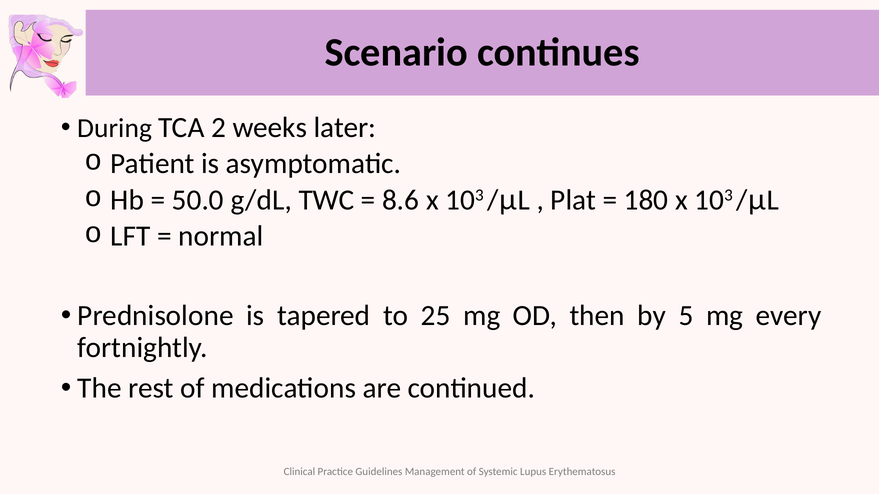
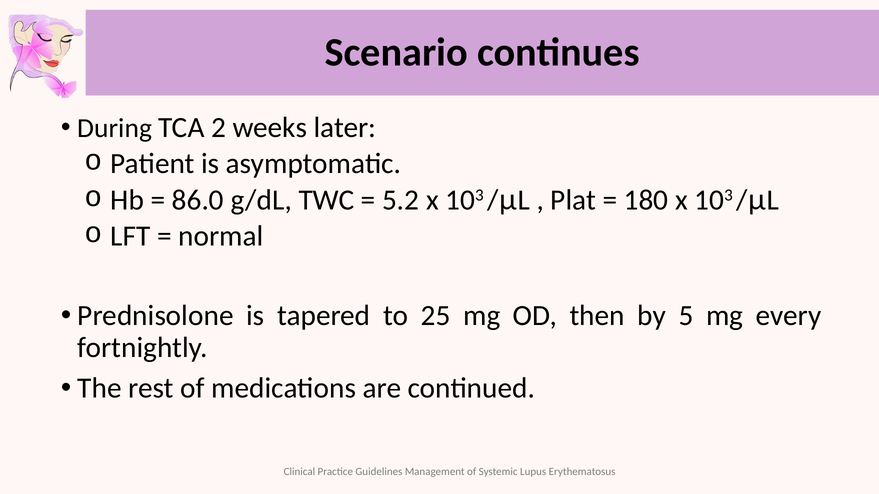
50.0: 50.0 -> 86.0 (198, 200)
8.6: 8.6 -> 5.2 (401, 200)
